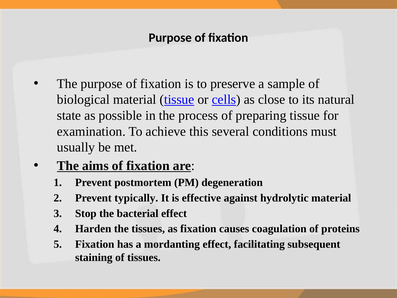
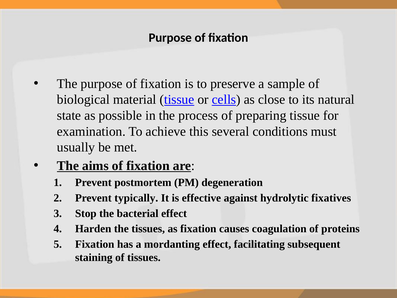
hydrolytic material: material -> fixatives (331, 198)
